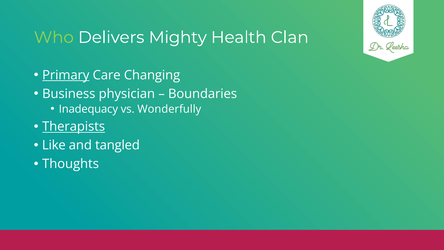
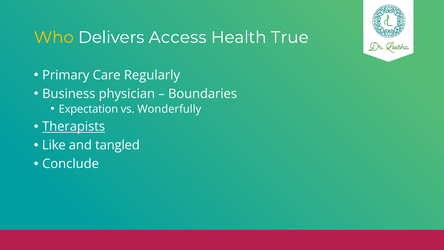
Who colour: light green -> yellow (54, 37)
Mighty: Mighty -> Access (178, 37)
Clan: Clan -> True (290, 37)
Primary underline: present -> none (66, 75)
Changing: Changing -> Regularly (152, 75)
Inadequacy: Inadequacy -> Expectation (88, 109)
Thoughts: Thoughts -> Conclude (71, 164)
